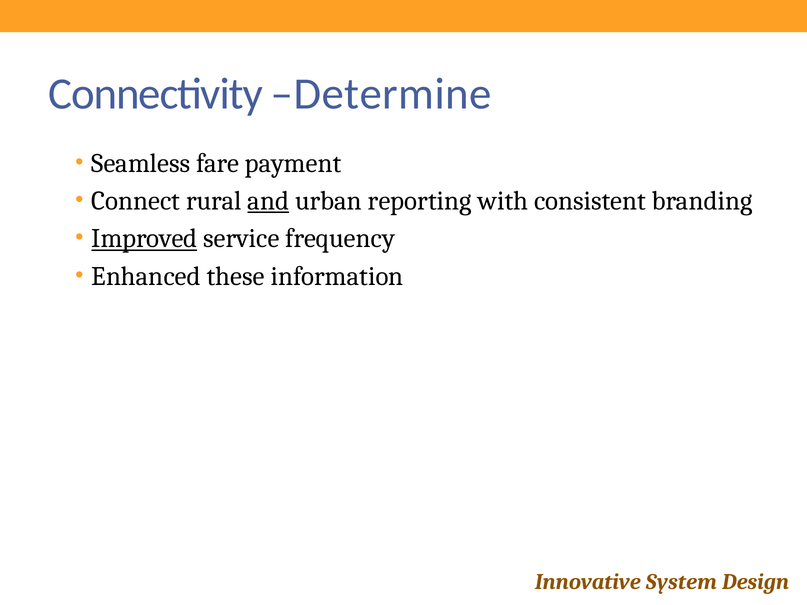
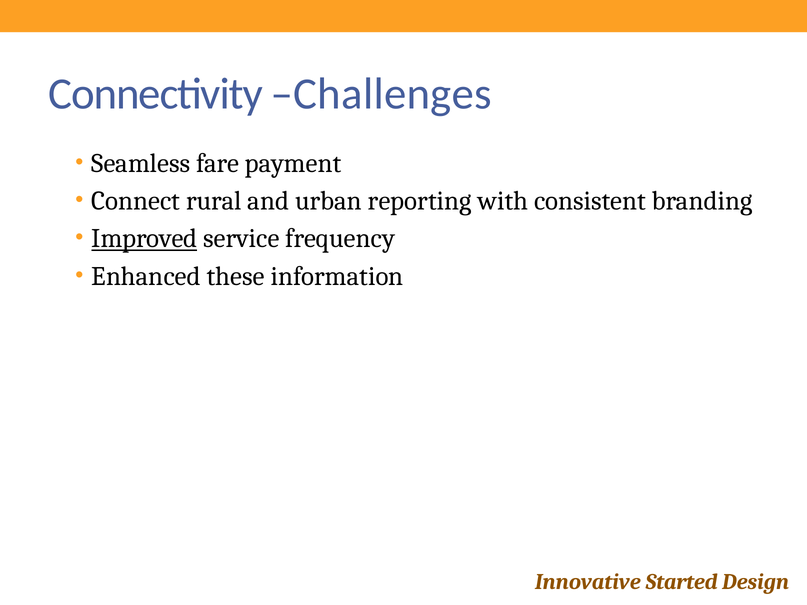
Determine: Determine -> Challenges (381, 94)
and underline: present -> none (268, 201)
System: System -> Started (682, 582)
